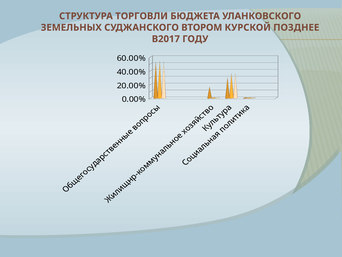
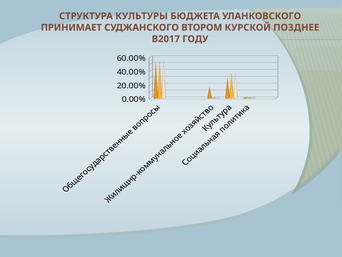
ТОРГОВЛИ: ТОРГОВЛИ -> КУЛЬТУРЫ (142, 16)
ЗЕМЕЛЬНЫХ: ЗЕМЕЛЬНЫХ -> ПРИНИМАЕТ (71, 27)
